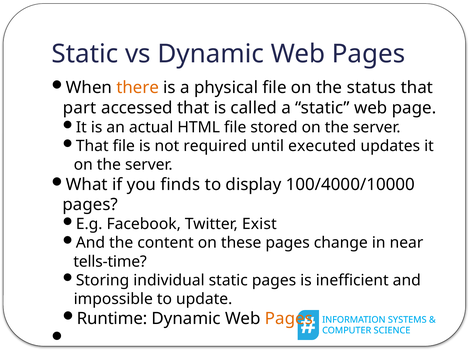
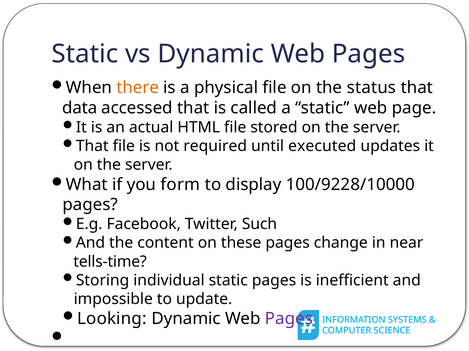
part: part -> data (80, 108)
finds: finds -> form (180, 185)
100/4000/10000: 100/4000/10000 -> 100/9228/10000 (350, 185)
Exist: Exist -> Such (259, 225)
Runtime: Runtime -> Looking (112, 319)
Pages colour: orange -> purple (289, 319)
